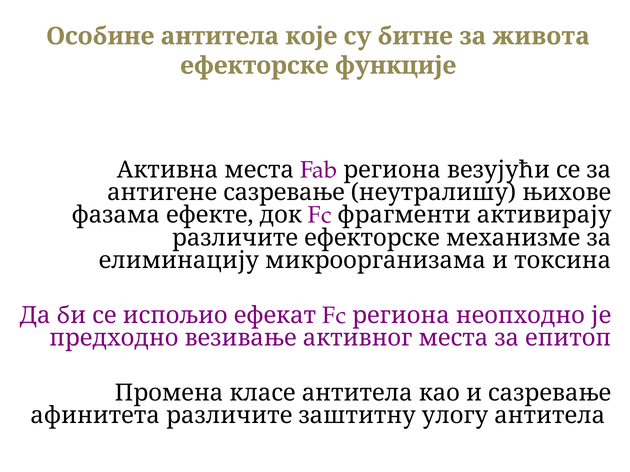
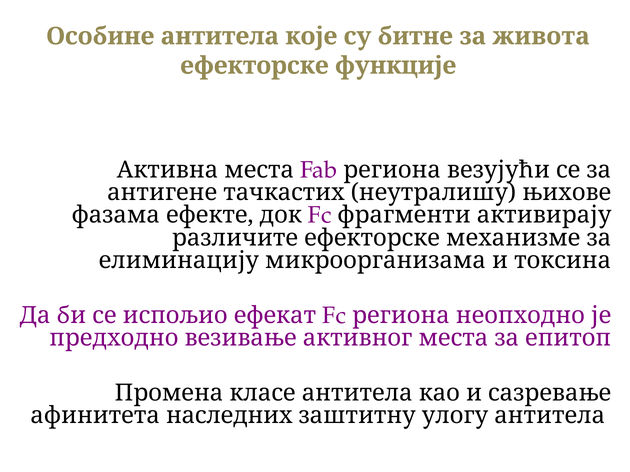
антигене сазревање: сазревање -> тачкастих (284, 193)
афинитета различите: различите -> наследних (229, 416)
